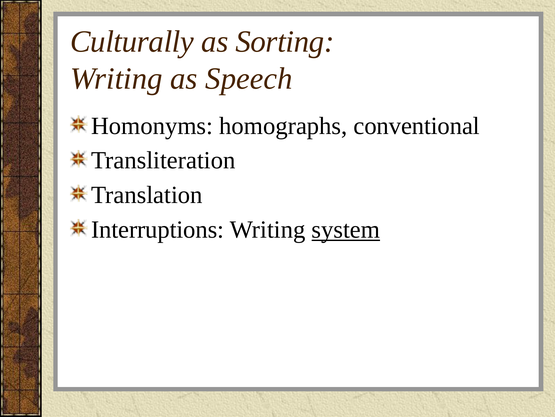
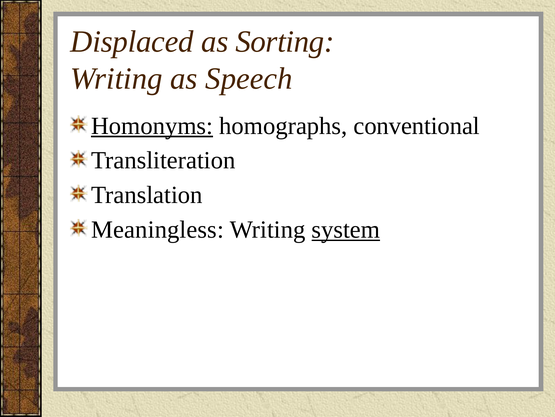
Culturally: Culturally -> Displaced (132, 41)
Homonyms underline: none -> present (152, 126)
Interruptions: Interruptions -> Meaningless (157, 229)
